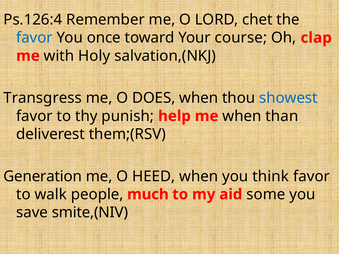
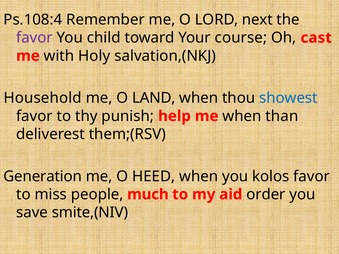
Ps.126:4: Ps.126:4 -> Ps.108:4 (33, 20)
chet: chet -> next (257, 20)
favor colour: blue -> purple (34, 38)
once: once -> child (104, 38)
clap: clap -> cast (316, 38)
Transgress: Transgress -> Household (43, 98)
DOES: DOES -> LAND (154, 98)
think: think -> kolos (271, 176)
walk: walk -> miss (51, 195)
some: some -> order (266, 195)
